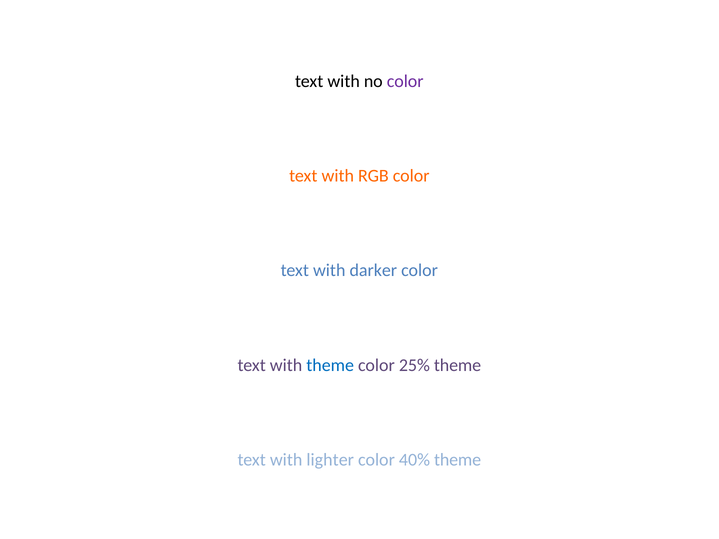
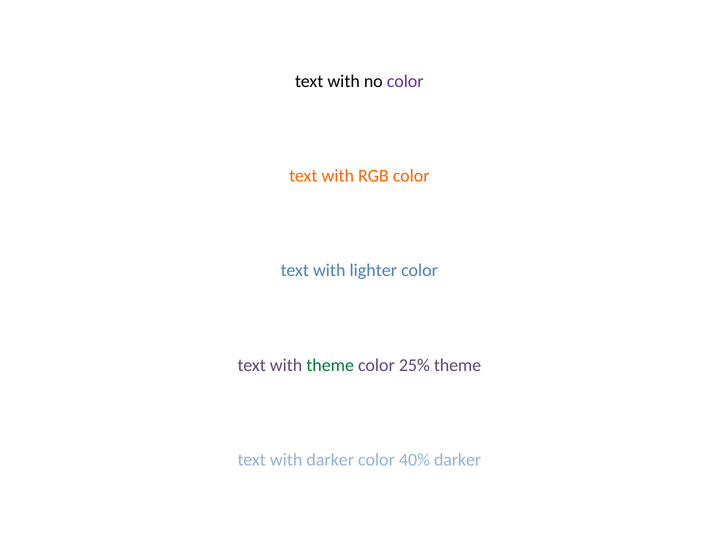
darker: darker -> lighter (373, 271)
theme colour: blue -> green (330, 365)
with lighter: lighter -> darker (330, 460)
40% theme: theme -> darker (458, 460)
